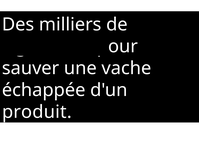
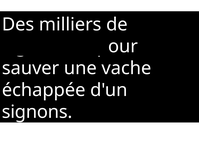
produit: produit -> signons (37, 112)
